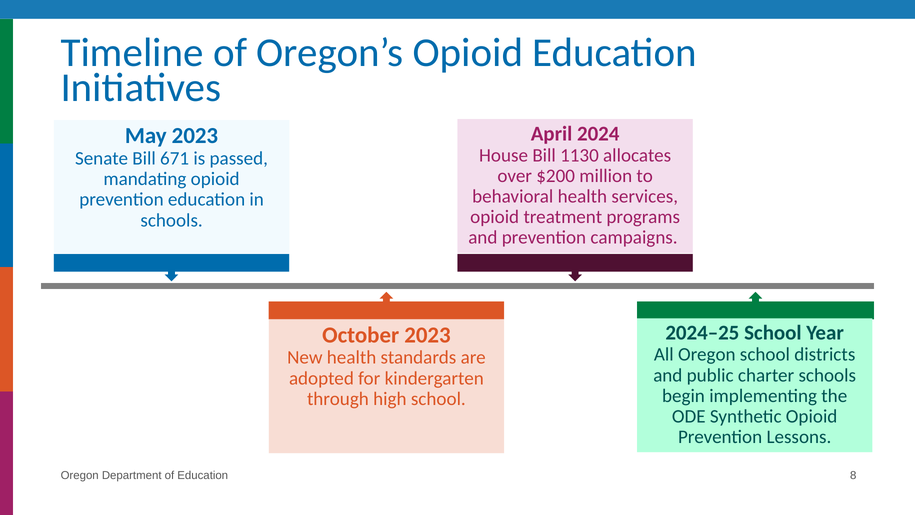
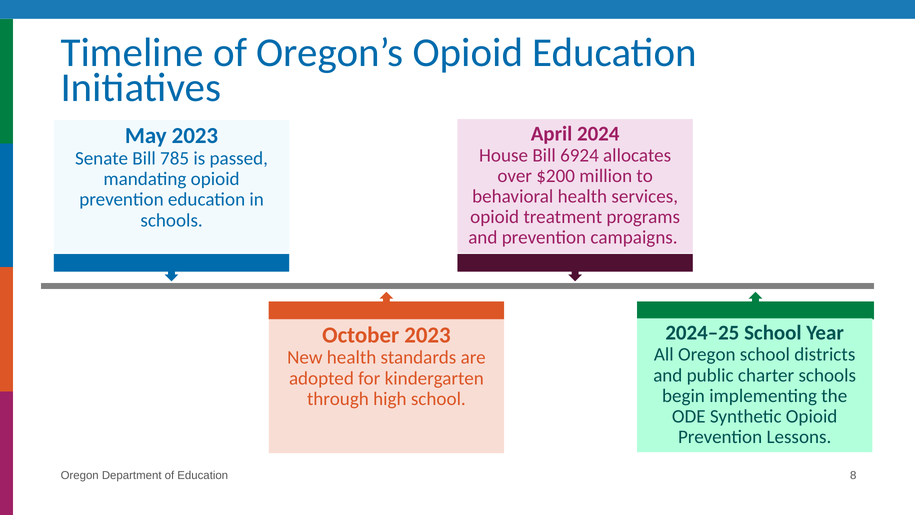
1130: 1130 -> 6924 (579, 155)
671: 671 -> 785 (175, 158)
